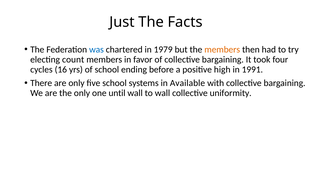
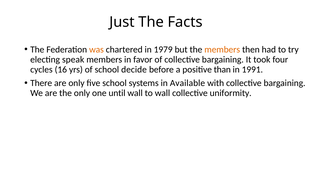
was colour: blue -> orange (96, 49)
count: count -> speak (73, 59)
ending: ending -> decide (134, 69)
high: high -> than (222, 69)
